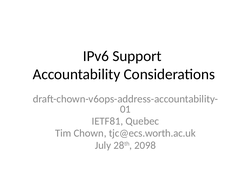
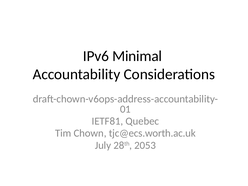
Support: Support -> Minimal (137, 56)
2098: 2098 -> 2053 (145, 145)
